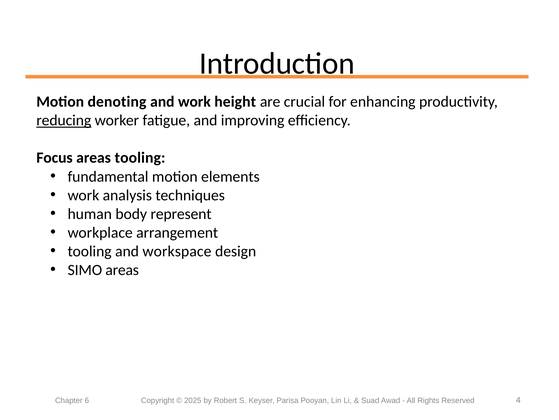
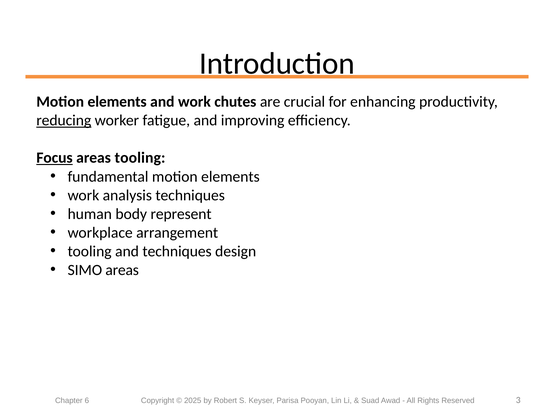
denoting: denoting -> elements (117, 102)
height: height -> chutes (235, 102)
Focus underline: none -> present (54, 158)
and workspace: workspace -> techniques (177, 251)
4: 4 -> 3 (518, 400)
